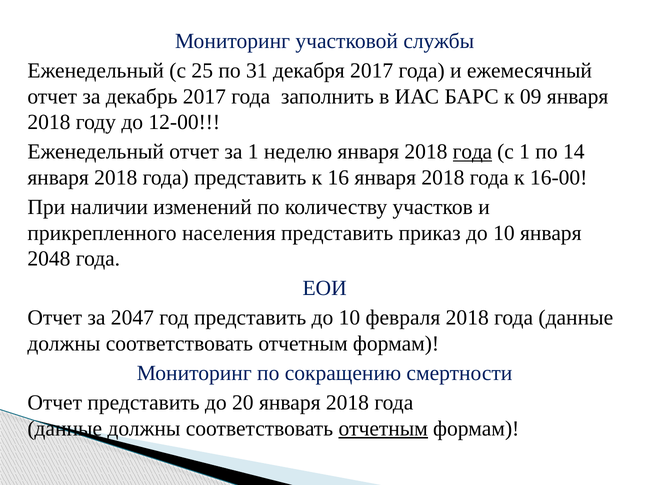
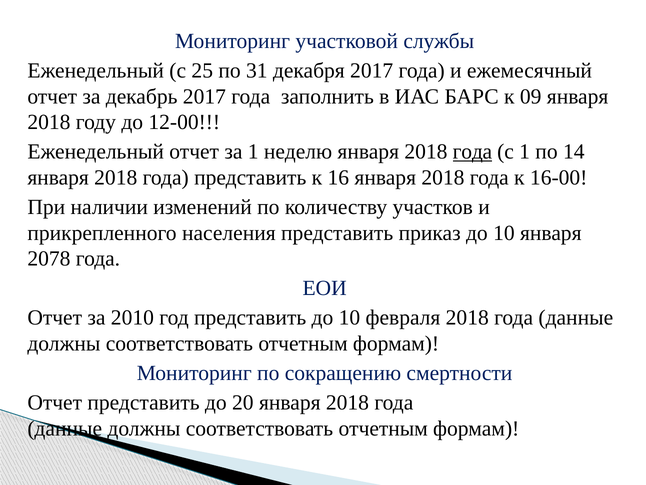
2048: 2048 -> 2078 (49, 259)
2047: 2047 -> 2010 (132, 317)
отчетным underline: present -> none (383, 428)
